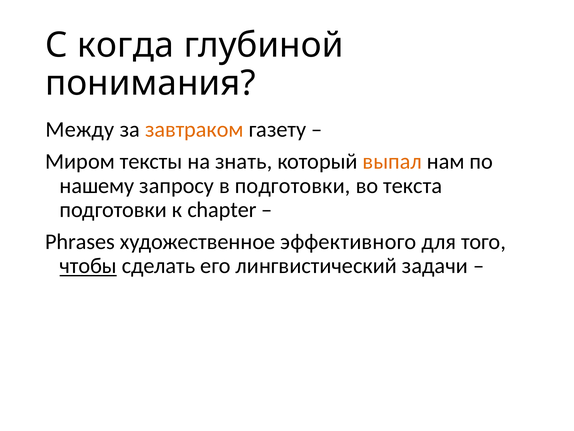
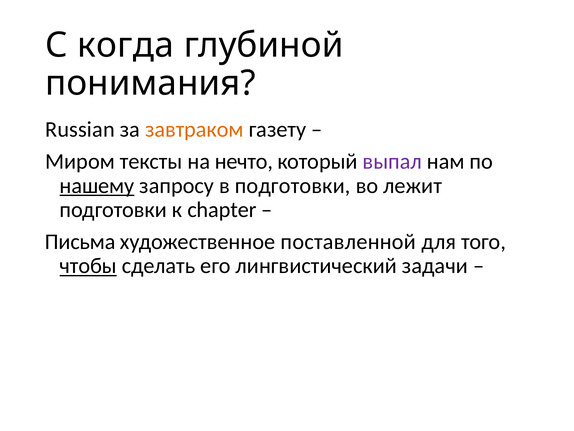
Между: Между -> Russian (80, 129)
знать: знать -> нечто (244, 161)
выпал colour: orange -> purple (392, 161)
нашему underline: none -> present (97, 185)
текста: текста -> лежит (413, 185)
Phrases: Phrases -> Письма (80, 242)
эффективного: эффективного -> поставленной (348, 242)
